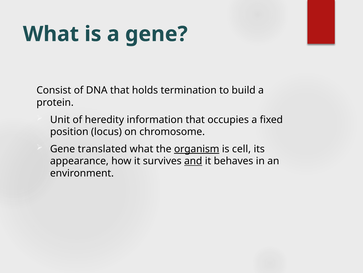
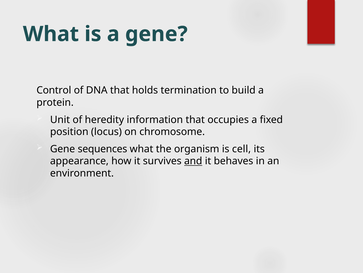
Consist: Consist -> Control (54, 90)
translated: translated -> sequences (102, 149)
organism underline: present -> none (197, 149)
